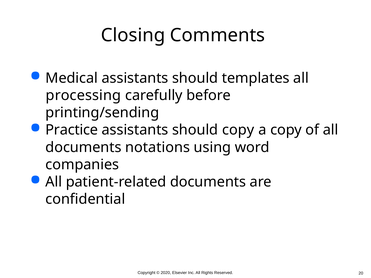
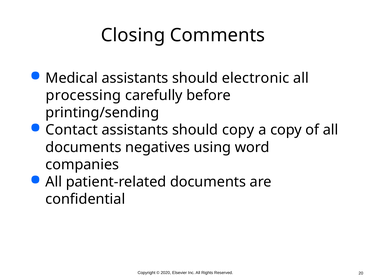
templates: templates -> electronic (256, 78)
Practice: Practice -> Contact (72, 130)
notations: notations -> negatives (158, 147)
